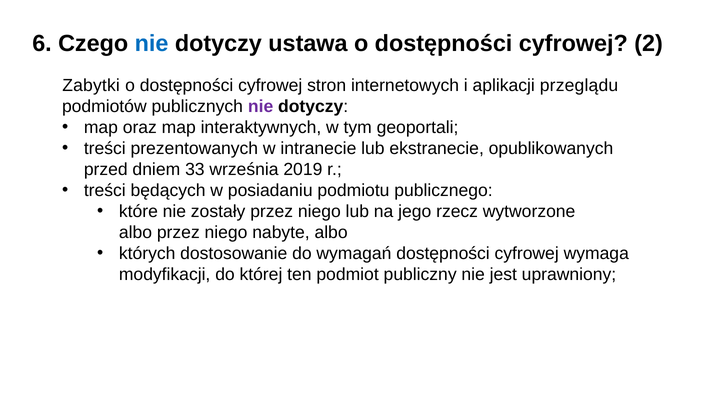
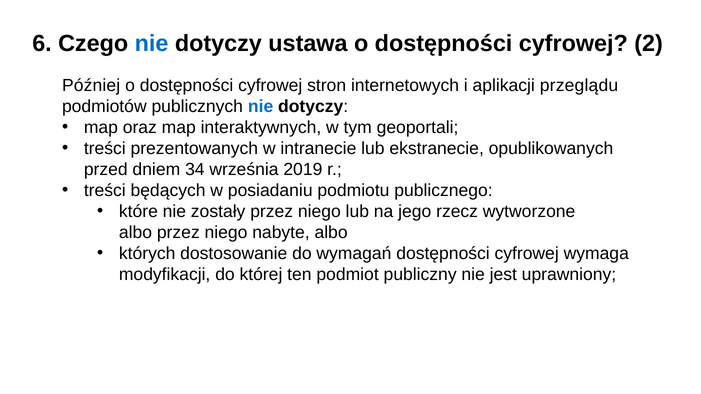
Zabytki: Zabytki -> Później (91, 85)
nie colour: purple -> blue (261, 106)
33: 33 -> 34 (195, 169)
